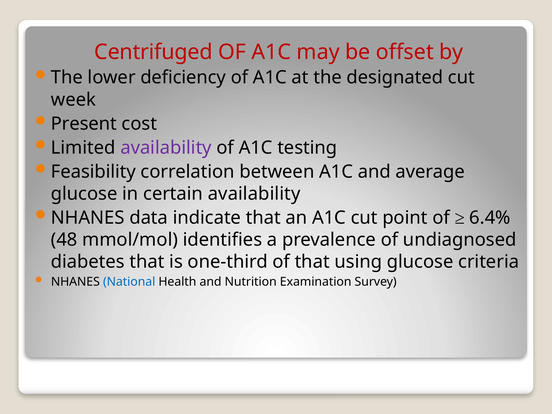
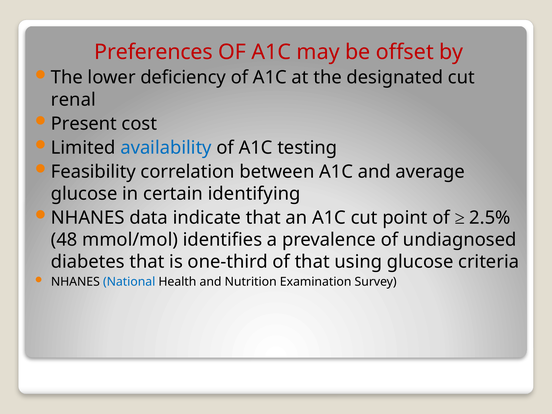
Centrifuged: Centrifuged -> Preferences (154, 52)
week: week -> renal (73, 100)
availability colour: purple -> blue (166, 148)
certain availability: availability -> identifying (254, 194)
6.4%: 6.4% -> 2.5% (490, 218)
